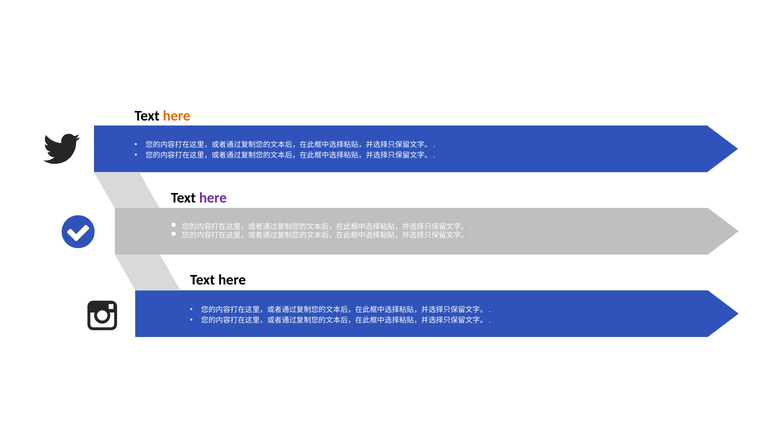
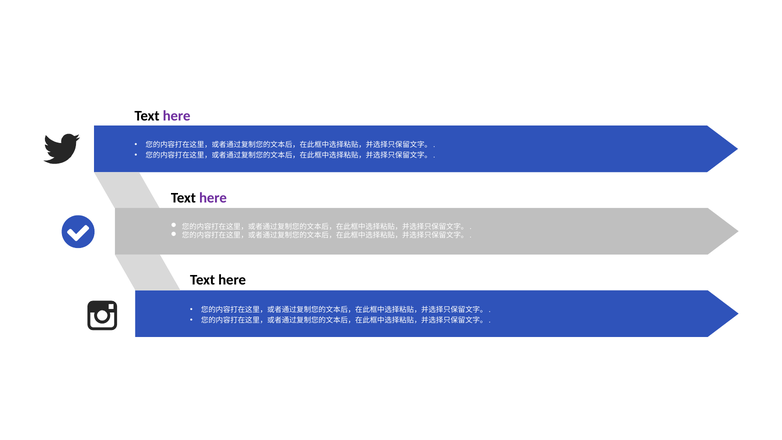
here colour: orange -> purple (177, 116)
